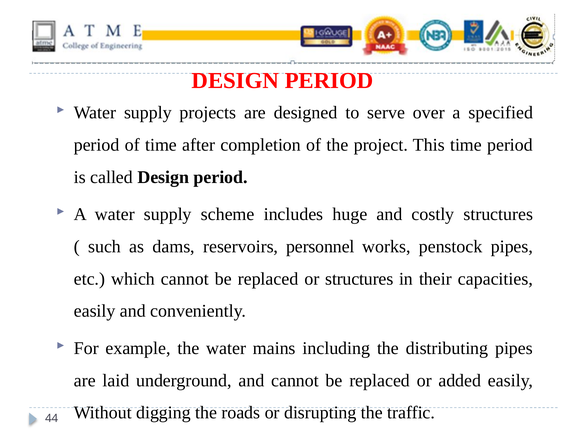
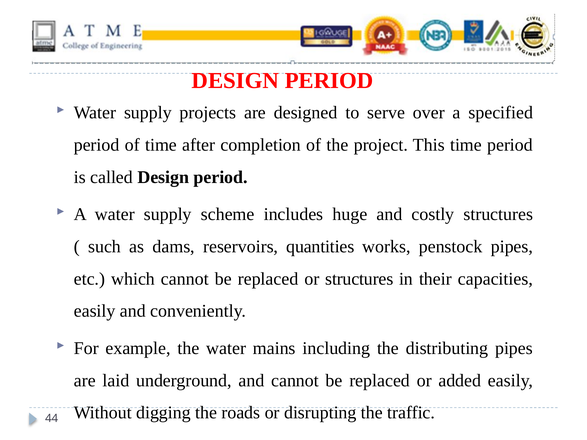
personnel: personnel -> quantities (320, 247)
